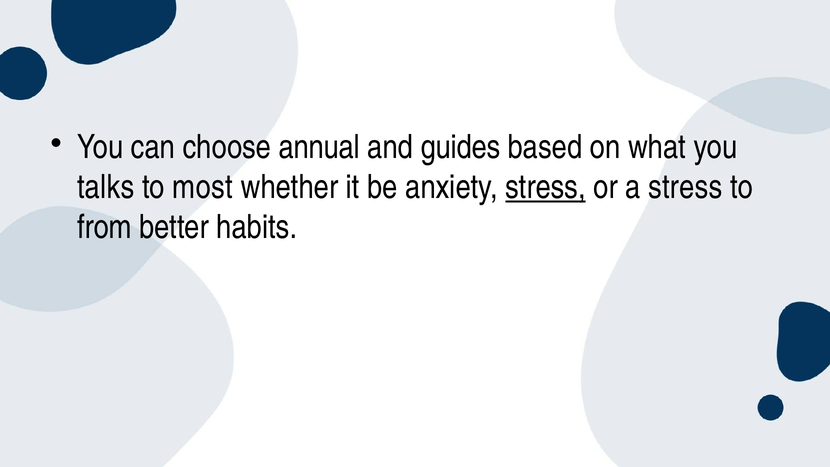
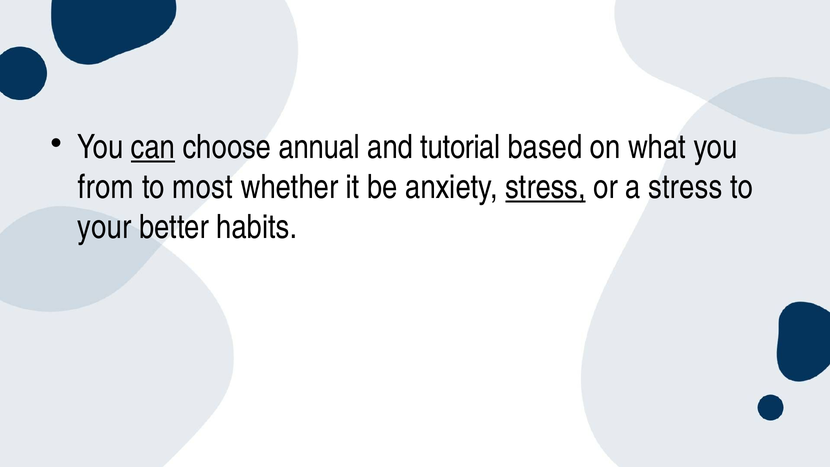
can underline: none -> present (153, 147)
guides: guides -> tutorial (460, 147)
talks: talks -> from (106, 187)
from: from -> your (104, 227)
